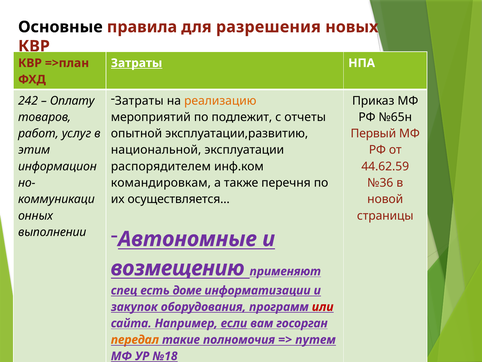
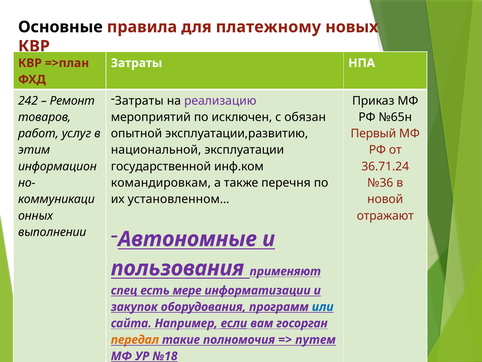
разрешения: разрешения -> платежному (268, 27)
Затраты underline: present -> none (137, 63)
реализацию colour: orange -> purple (220, 101)
Оплату: Оплату -> Ремонт (72, 101)
подлежит: подлежит -> исключен (242, 117)
отчеты: отчеты -> обязан (305, 117)
распорядителем: распорядителем -> государственной (161, 166)
44.62.59: 44.62.59 -> 36.71.24 (385, 166)
осуществляется…: осуществляется… -> установленном… (179, 199)
страницы: страницы -> отражают (385, 215)
возмещению: возмещению -> пользования (177, 268)
доме: доме -> мере (187, 290)
или colour: red -> blue (323, 307)
